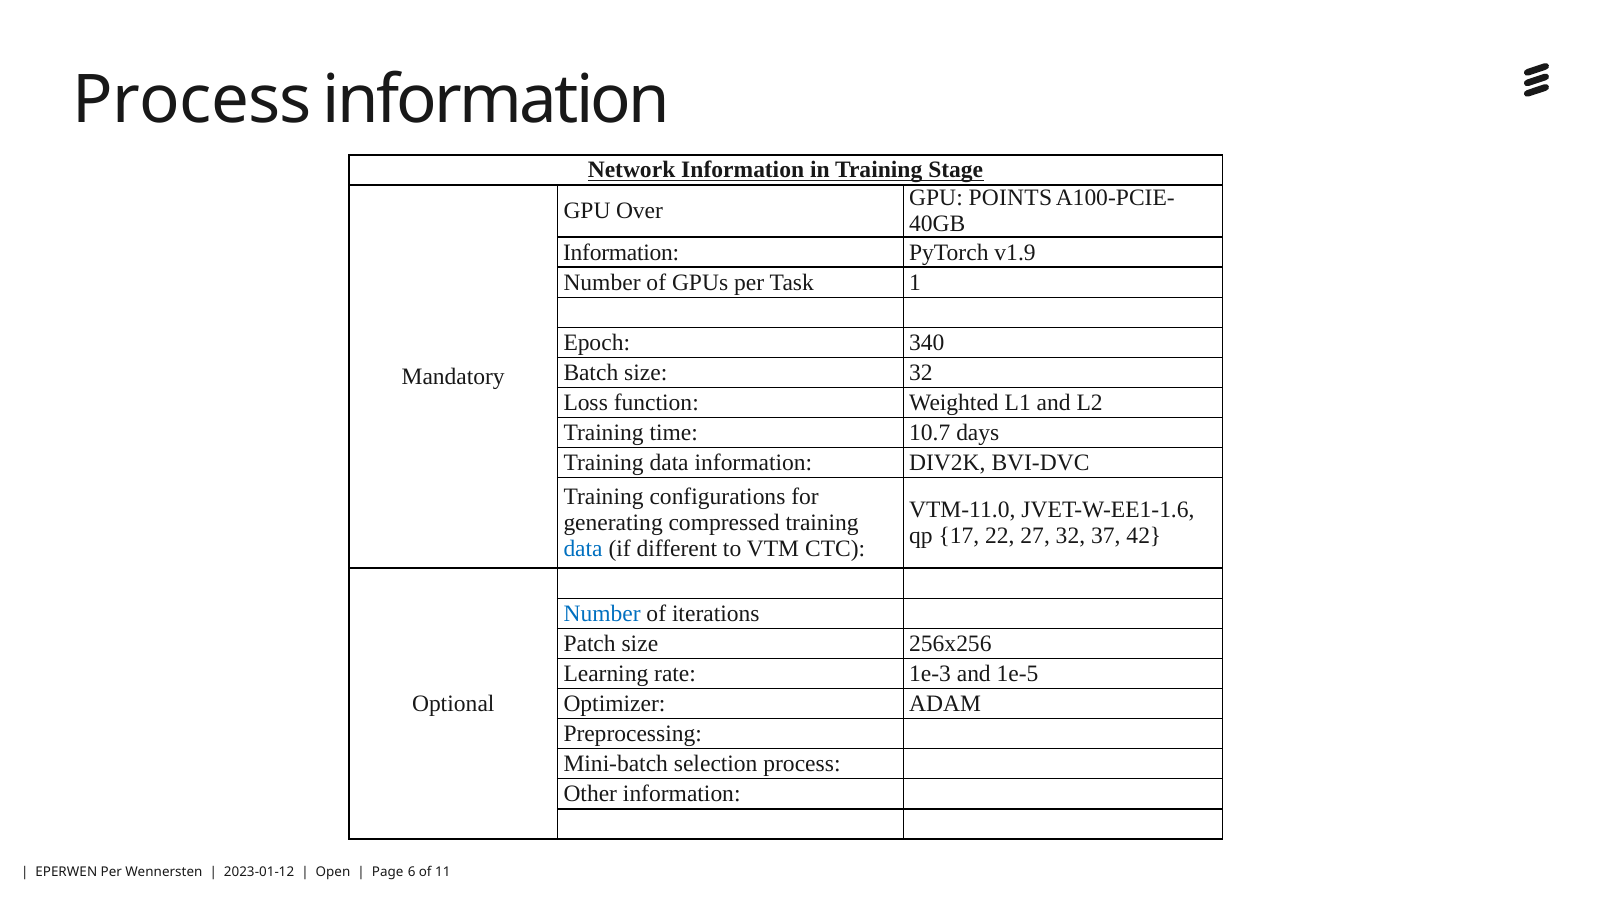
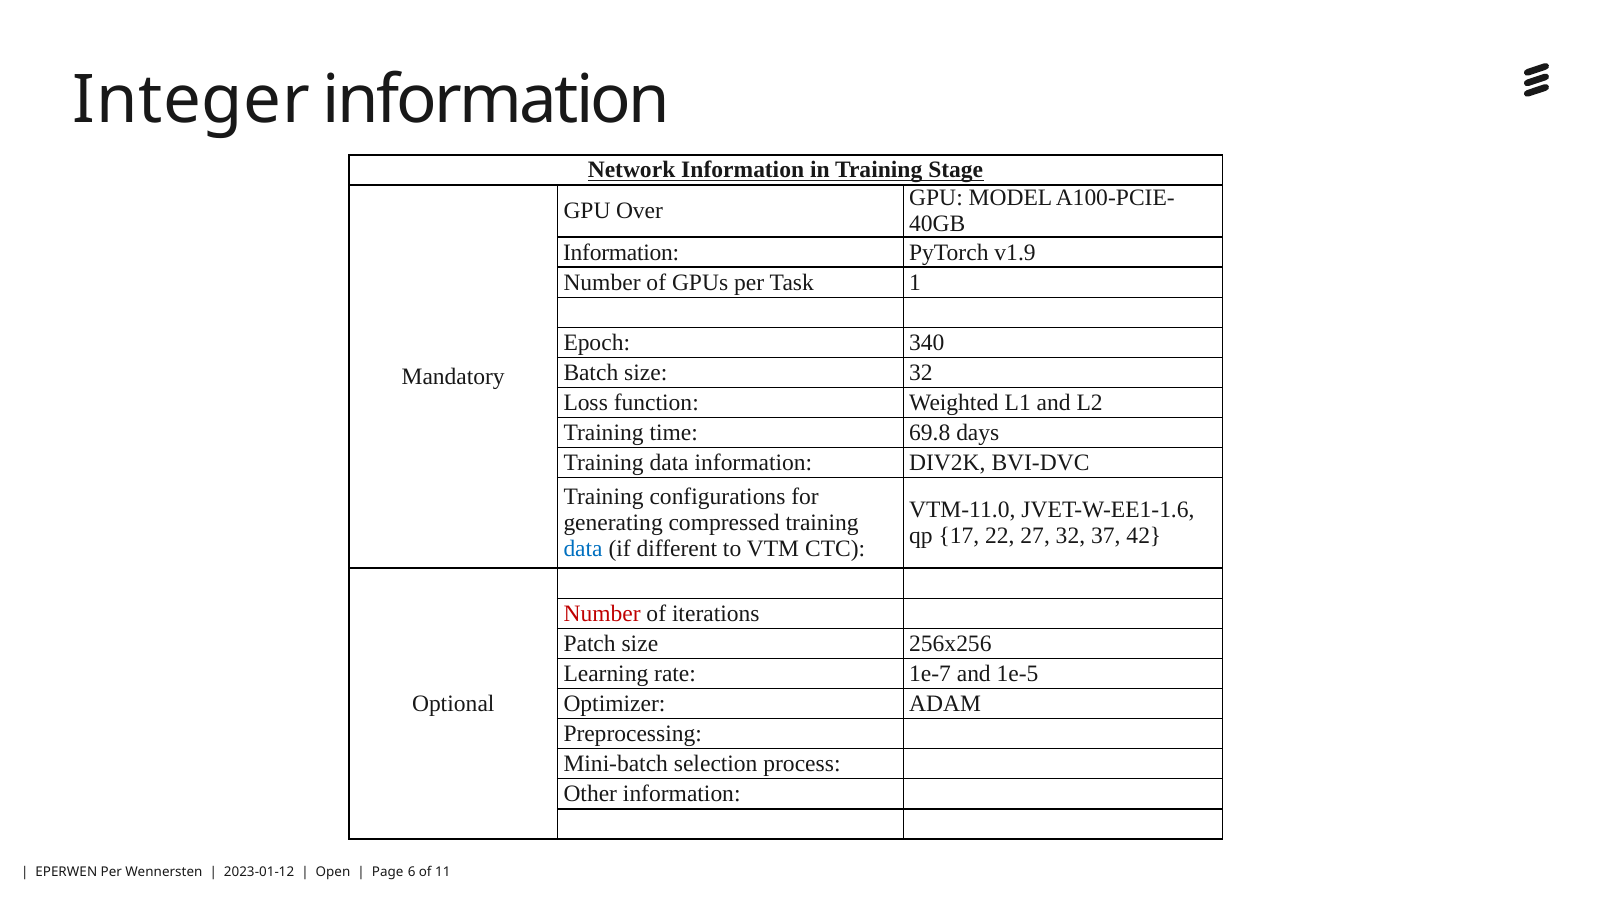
Process: Process -> Integer (192, 100)
POINTS: POINTS -> MODEL (1010, 198)
10.7: 10.7 -> 69.8 (930, 433)
Number colour: blue -> red (602, 613)
1e-3: 1e-3 -> 1e-7 (930, 673)
